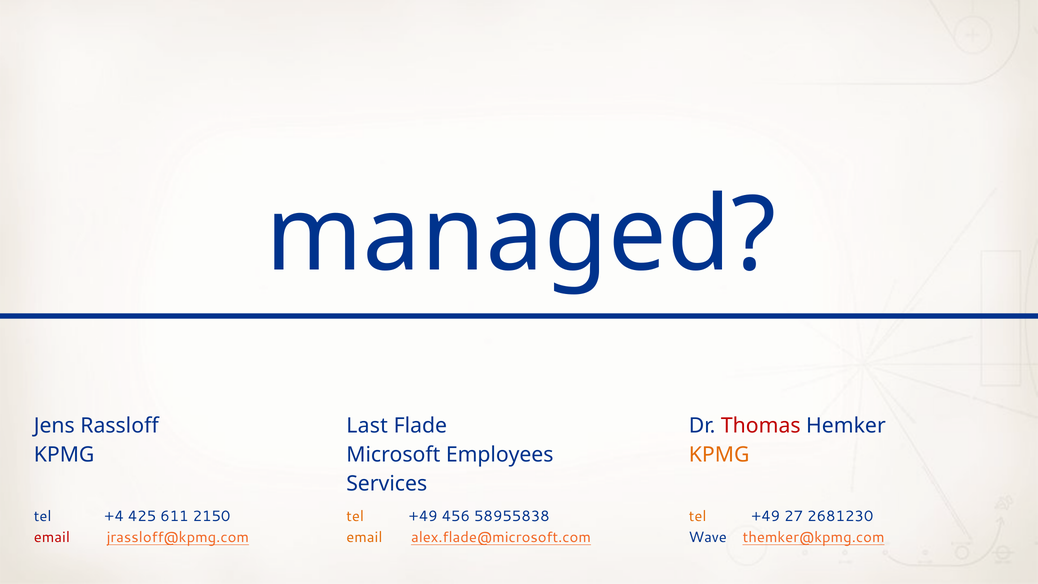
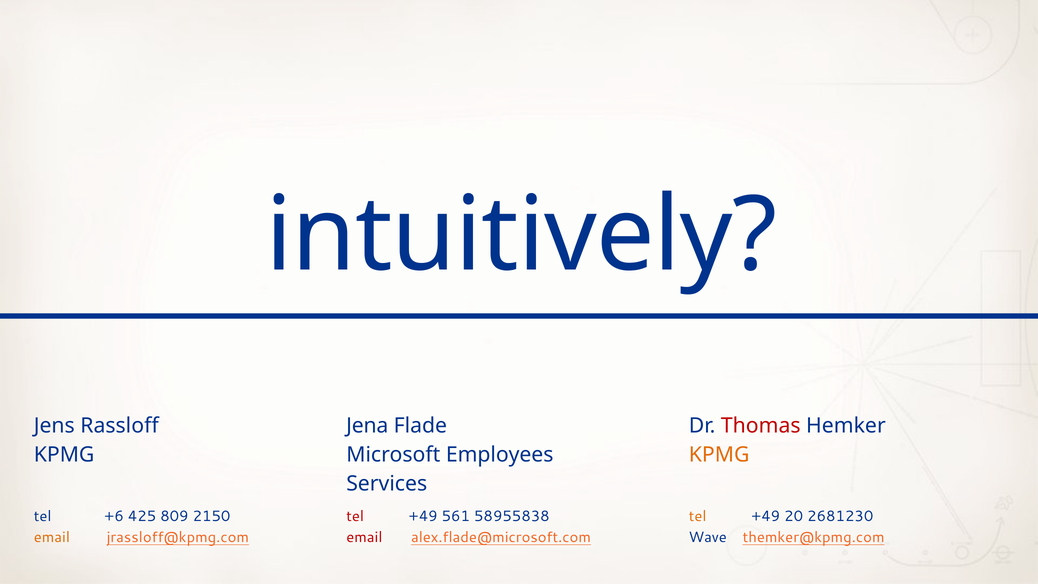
managed: managed -> intuitively (521, 235)
Last: Last -> Jena (367, 426)
+4: +4 -> +6 (114, 516)
611: 611 -> 809 (174, 516)
tel colour: orange -> red (355, 516)
456: 456 -> 561 (456, 516)
27: 27 -> 20 (794, 516)
email colour: red -> orange (52, 537)
email colour: orange -> red (364, 537)
